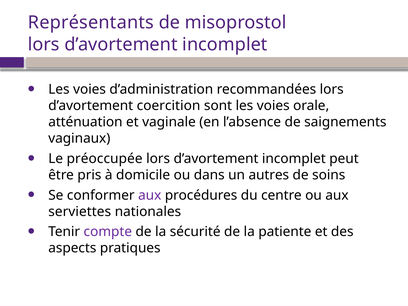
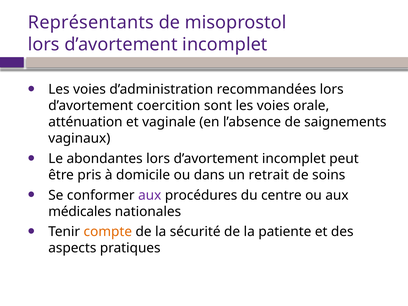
préoccupée: préoccupée -> abondantes (105, 159)
autres: autres -> retrait (269, 175)
serviettes: serviettes -> médicales (80, 212)
compte colour: purple -> orange (108, 232)
